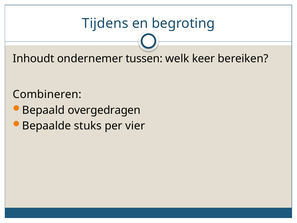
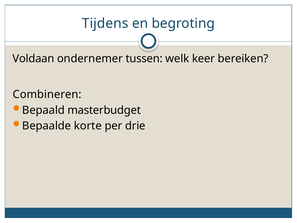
Inhoudt: Inhoudt -> Voldaan (33, 59)
overgedragen: overgedragen -> masterbudget (104, 110)
stuks: stuks -> korte (88, 126)
vier: vier -> drie (135, 126)
